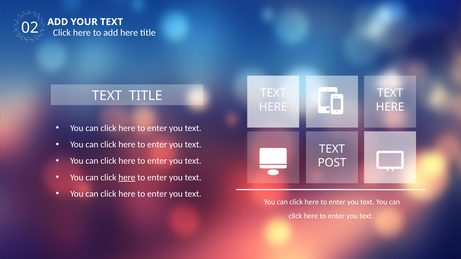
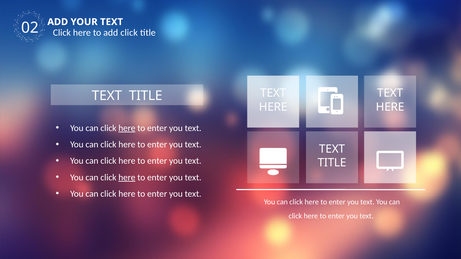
add here: here -> click (129, 33)
here underline: none -> present (127, 128)
POST: POST -> TITLE (332, 163)
